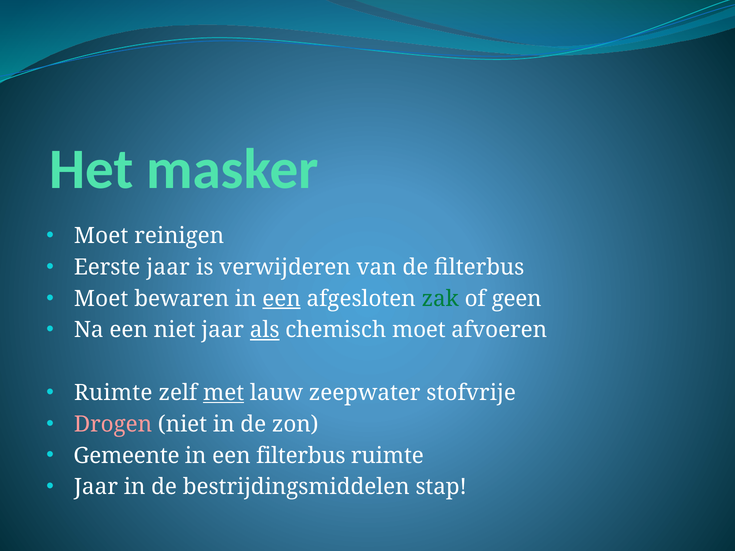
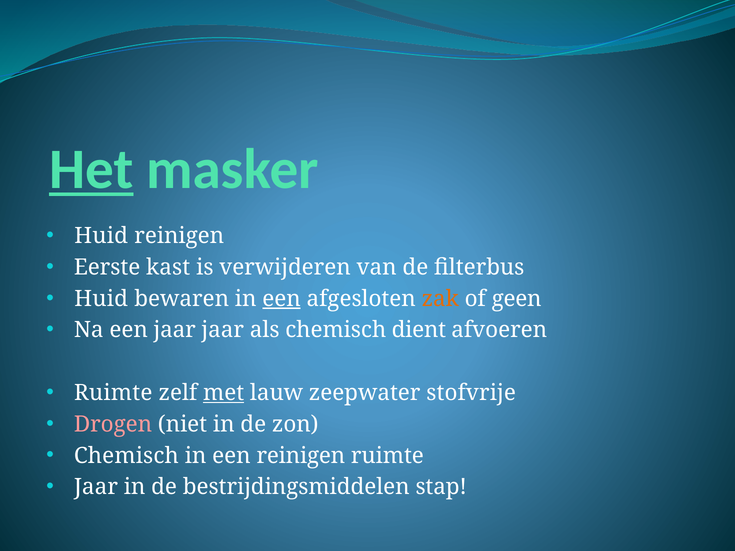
Het underline: none -> present (91, 170)
Moet: Moet -> Huid (101, 236)
Eerste jaar: jaar -> kast (168, 267)
Moet: Moet -> Huid (101, 299)
zak colour: green -> orange (440, 299)
een niet: niet -> jaar (175, 330)
als underline: present -> none (265, 330)
chemisch moet: moet -> dient (419, 330)
Gemeente: Gemeente -> Chemisch (126, 456)
een filterbus: filterbus -> reinigen (301, 456)
